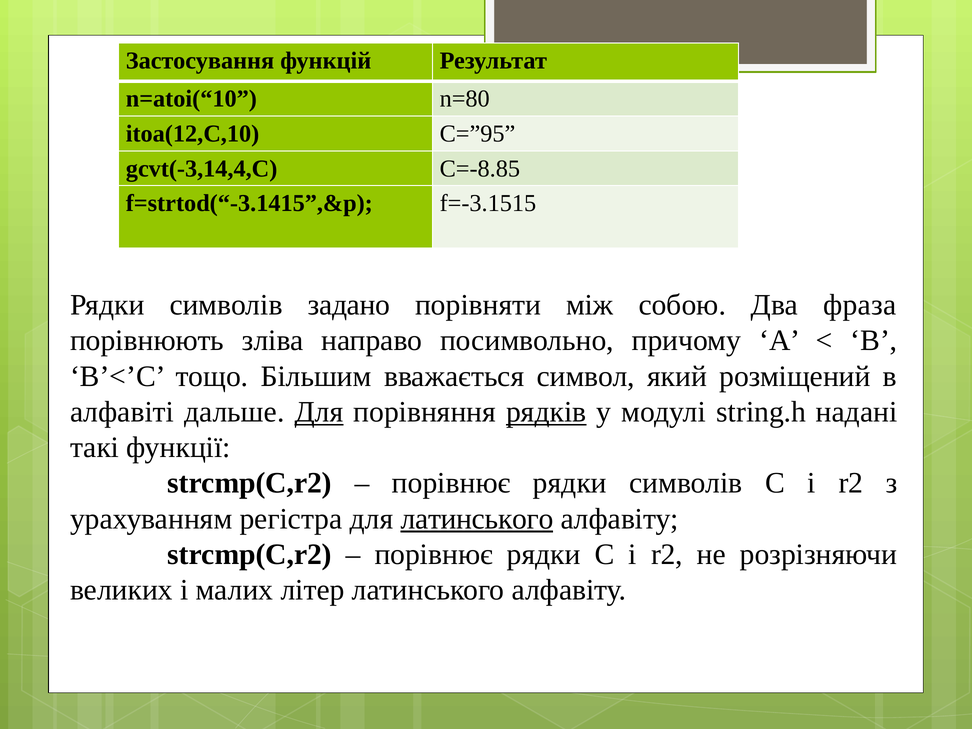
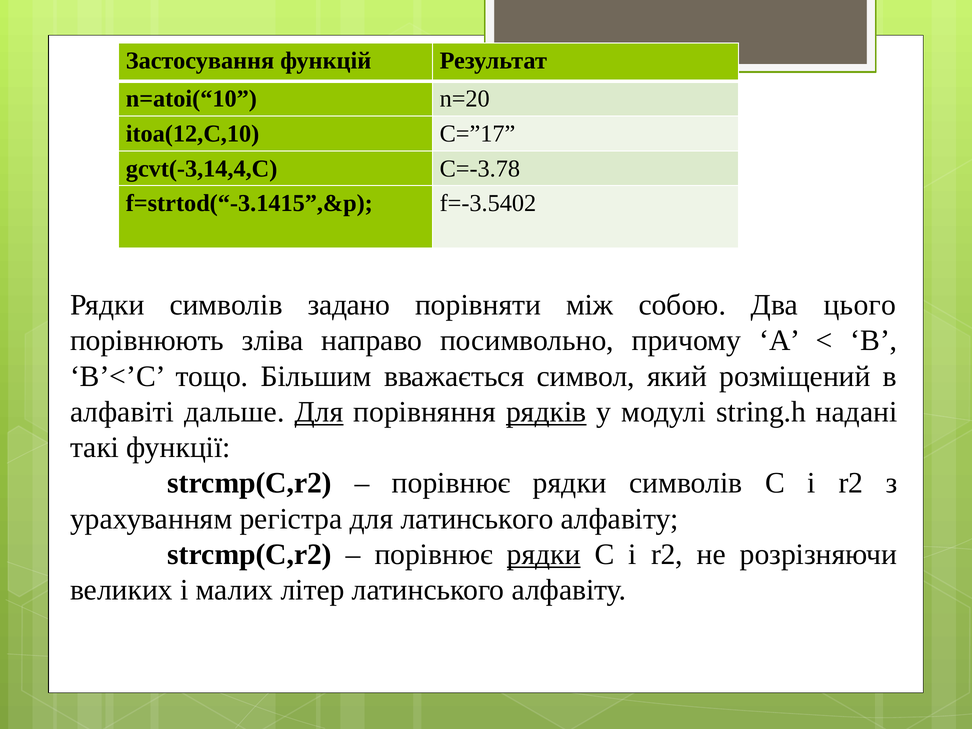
n=80: n=80 -> n=20 (465, 99)
C=”95: C=”95 -> C=”17 (478, 134)
C=-8.85: C=-8.85 -> C=-3.78 (480, 169)
f=-3.1515: f=-3.1515 -> f=-3.5402 (488, 203)
фраза: фраза -> цього (860, 305)
латинського underline: present -> none (477, 519)
рядки underline: none -> present (544, 554)
